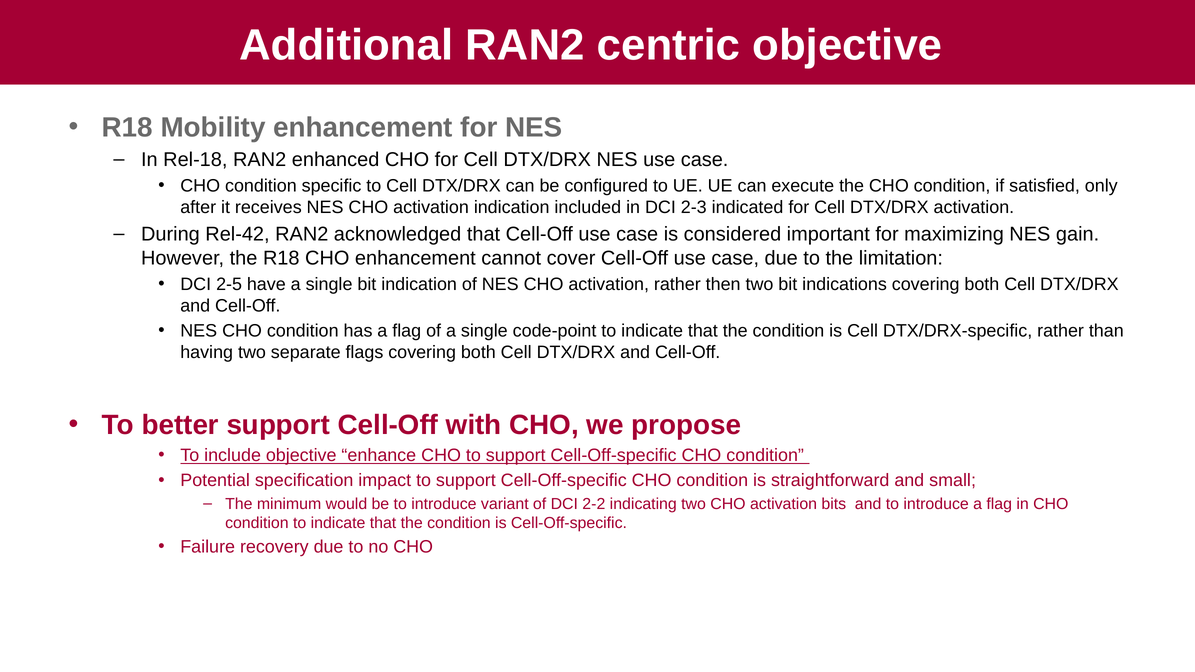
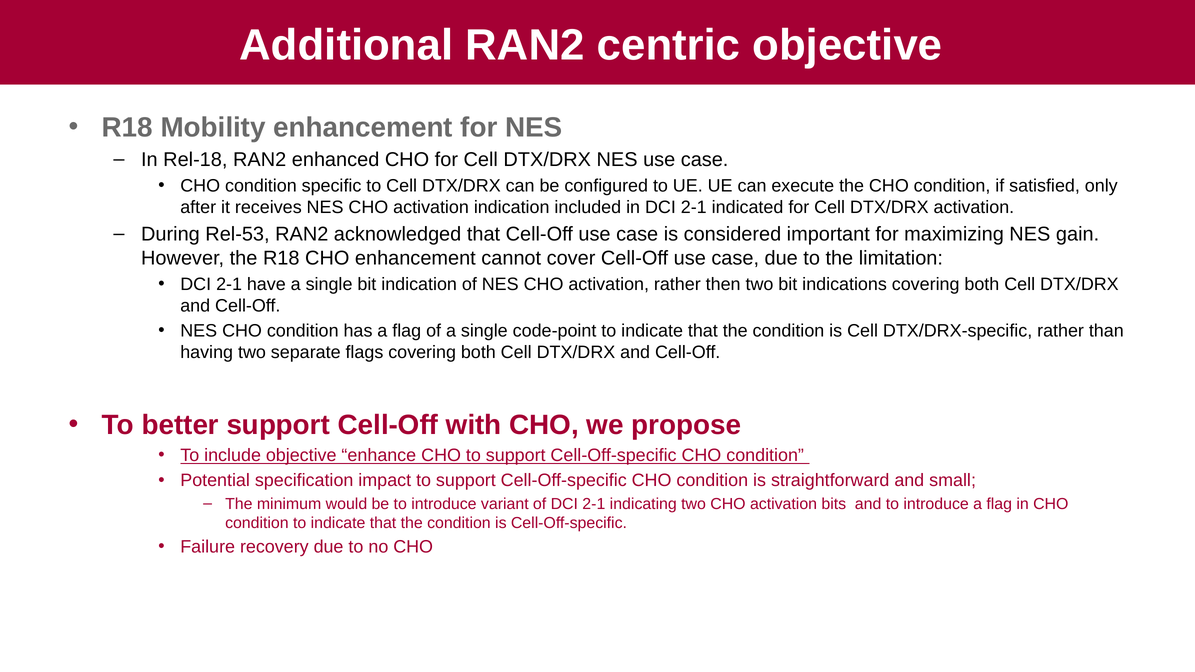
in DCI 2-3: 2-3 -> 2-1 (694, 207)
Rel-42: Rel-42 -> Rel-53 (237, 234)
2-5: 2-5 -> 2-1 (229, 284)
of DCI 2-2: 2-2 -> 2-1 (594, 504)
